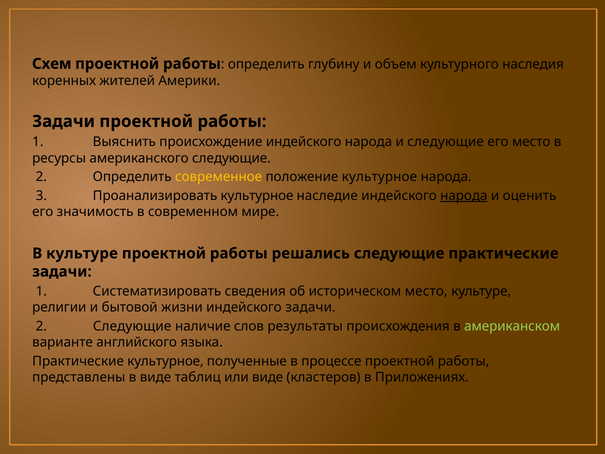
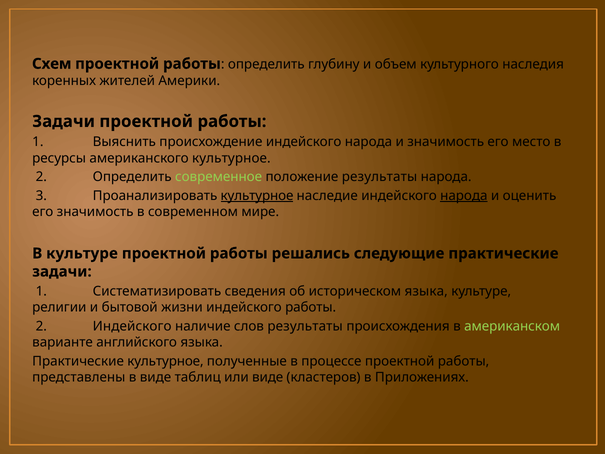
и следующие: следующие -> значимость (446, 142)
американского следующие: следующие -> культурное (231, 158)
современное colour: yellow -> light green (219, 177)
положение культурное: культурное -> результаты (379, 177)
культурное underline: none -> present (257, 196)
историческом место: место -> языка (426, 291)
индейского задачи: задачи -> работы (311, 307)
2 Следующие: Следующие -> Индейского (132, 326)
